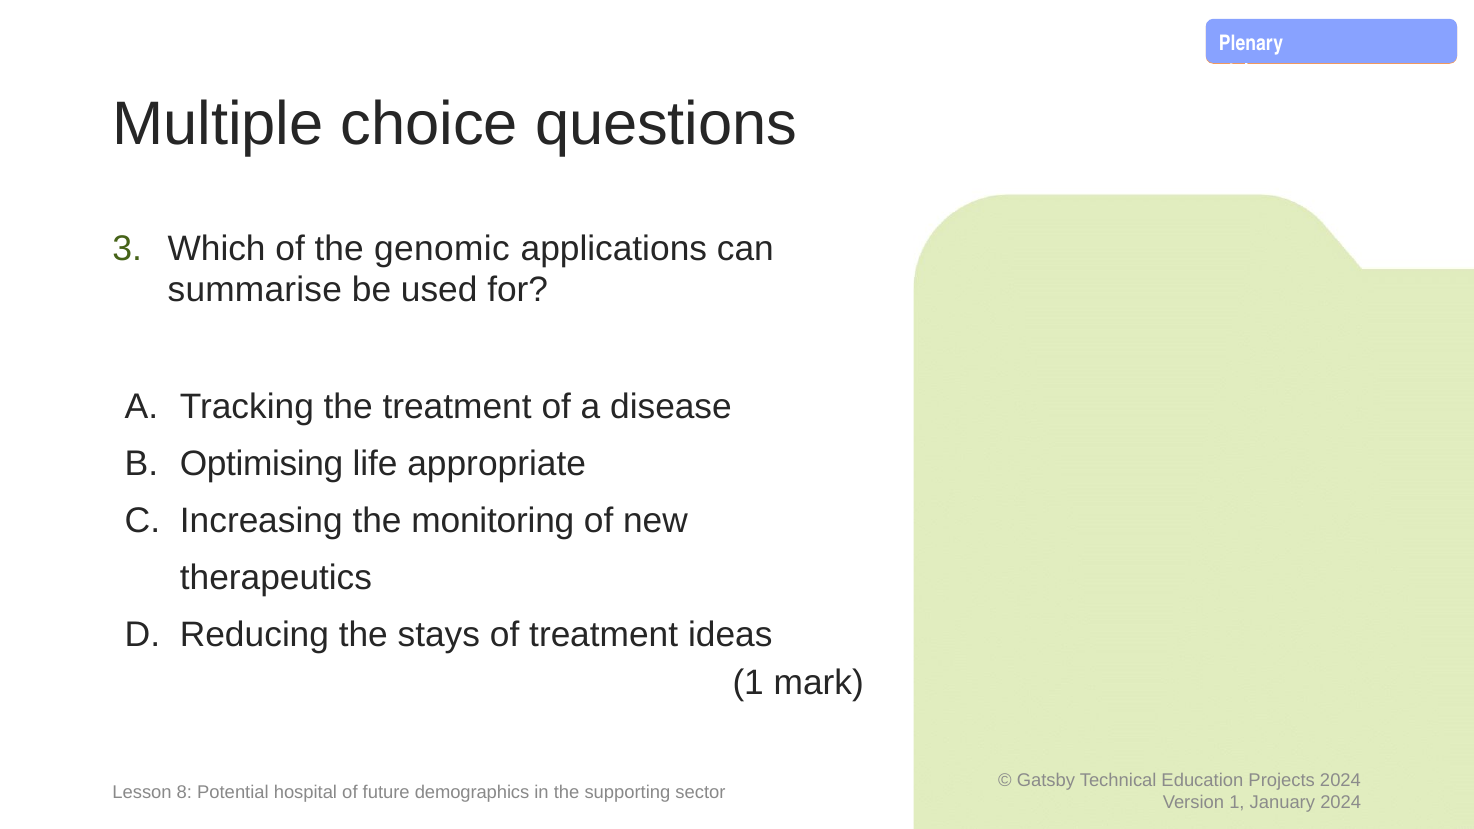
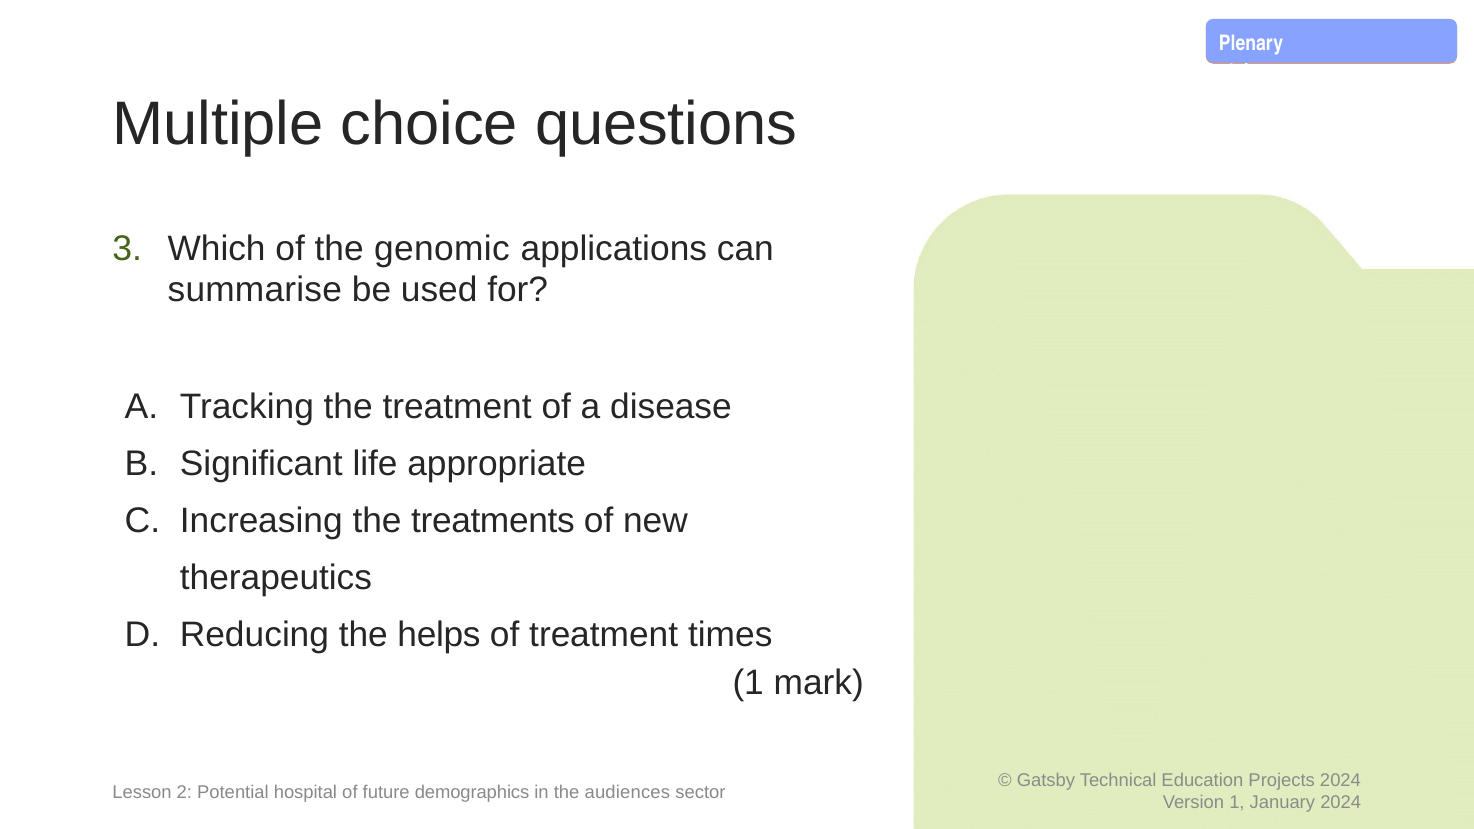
Optimising: Optimising -> Significant (261, 464)
monitoring: monitoring -> treatments (493, 521)
stays: stays -> helps (439, 635)
ideas: ideas -> times (730, 635)
8: 8 -> 2 (184, 793)
supporting: supporting -> audiences (627, 793)
